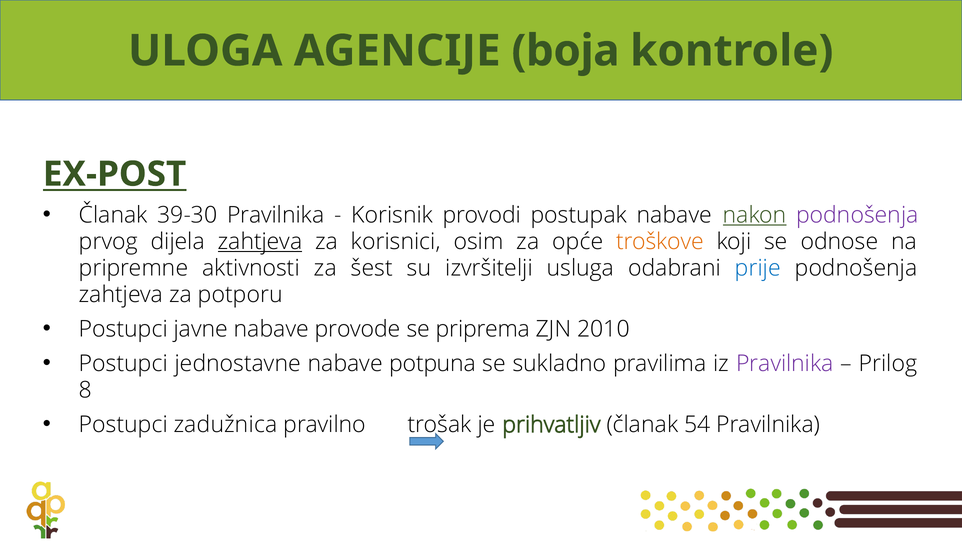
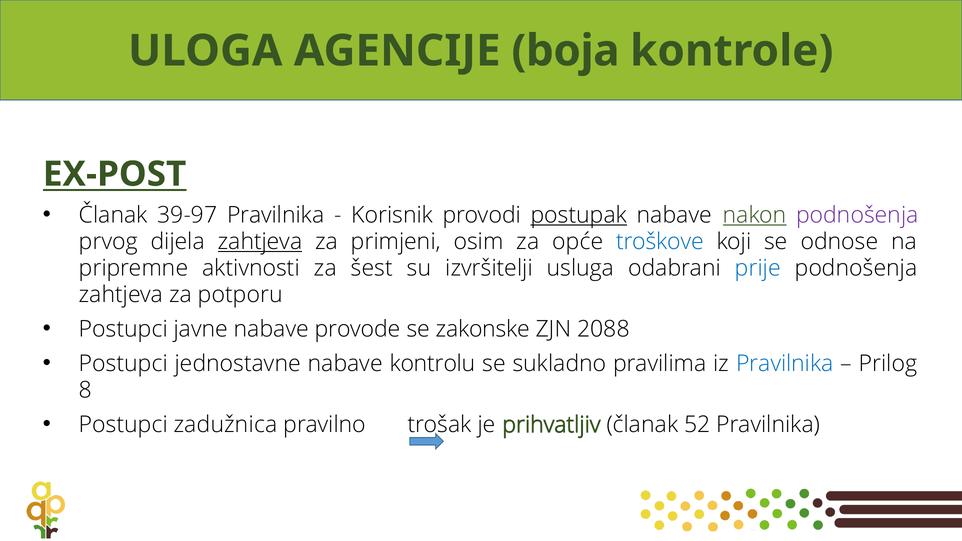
39-30: 39-30 -> 39-97 (187, 215)
postupak underline: none -> present (579, 215)
korisnici: korisnici -> primjeni (396, 242)
troškove colour: orange -> blue (660, 242)
priprema: priprema -> zakonske (483, 329)
2010: 2010 -> 2088 (603, 329)
potpuna: potpuna -> kontrolu (433, 364)
Pravilnika colour: purple -> blue (785, 364)
54: 54 -> 52 (697, 425)
